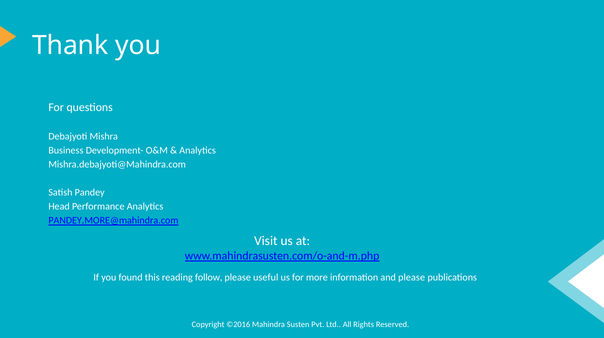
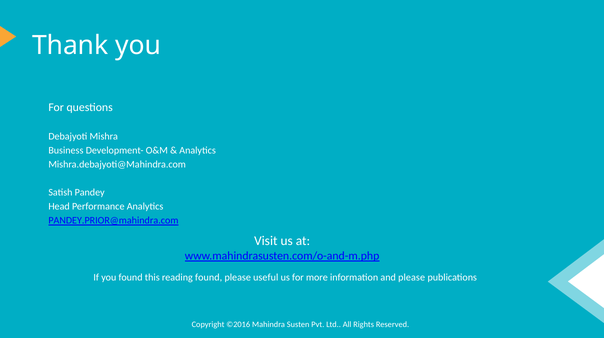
PANDEY.MORE@mahindra.com: PANDEY.MORE@mahindra.com -> PANDEY.PRIOR@mahindra.com (113, 220)
reading follow: follow -> found (209, 277)
